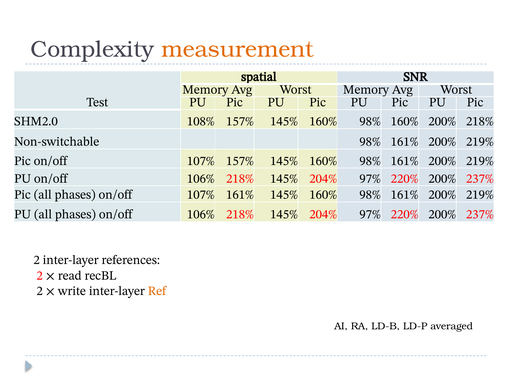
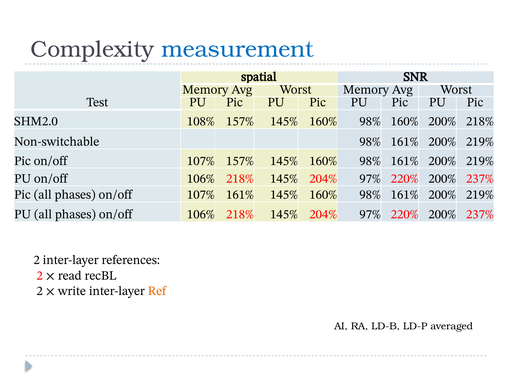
measurement colour: orange -> blue (238, 49)
